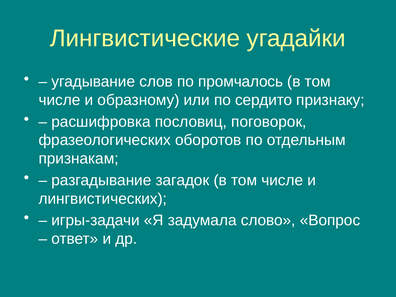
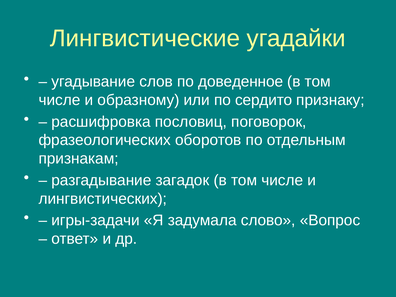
промчалось: промчалось -> доведенное (241, 82)
